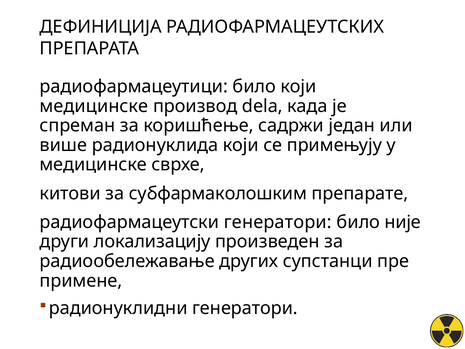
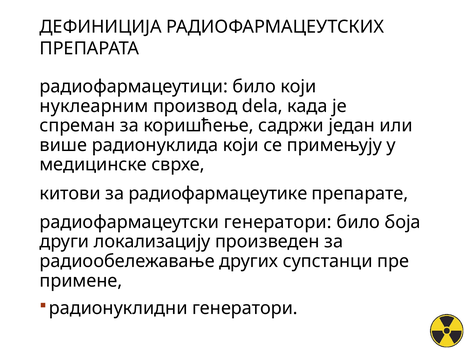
медицинске: медицинске -> нуклеарним (94, 106)
субфармаколошким: субфармаколошким -> радиофармацеутике (218, 193)
није: није -> боја (403, 222)
